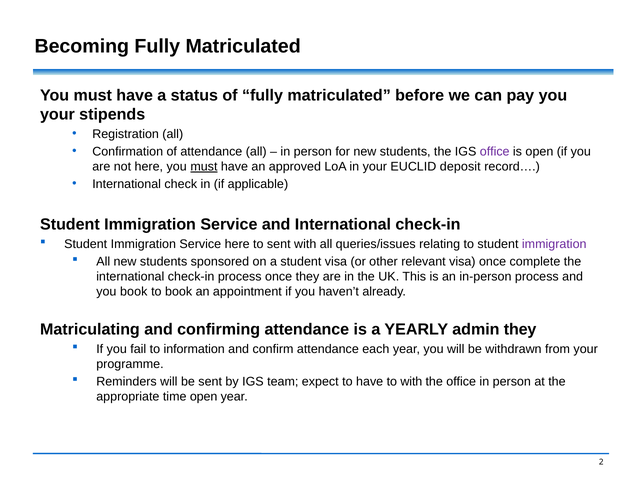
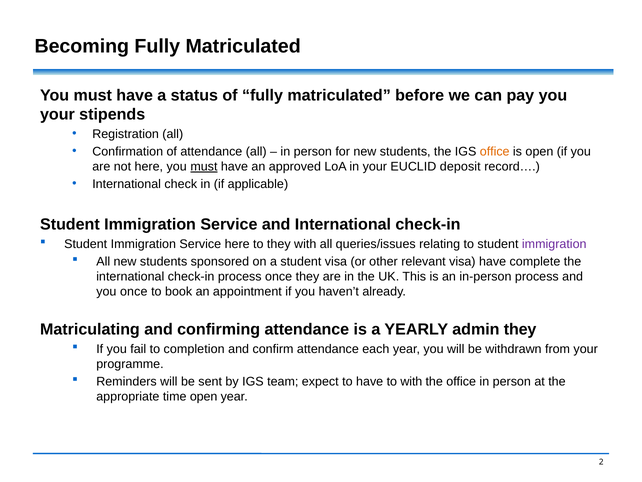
office colour: purple -> orange (495, 151)
to sent: sent -> they (279, 244)
visa once: once -> have (493, 261)
you book: book -> once (134, 291)
information: information -> completion (194, 349)
